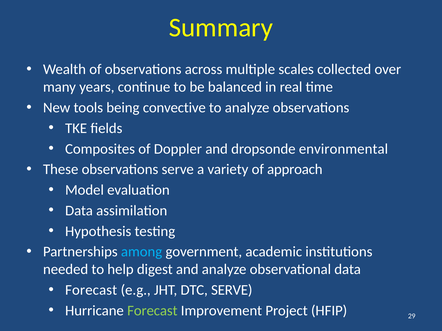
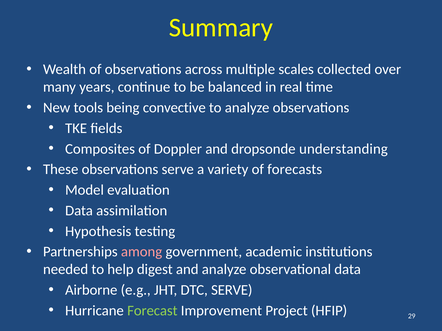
environmental: environmental -> understanding (343, 149)
approach: approach -> forecasts (295, 170)
among colour: light blue -> pink (142, 252)
Forecast: Forecast -> Airborne (91, 290)
